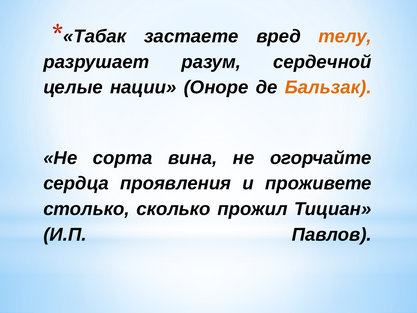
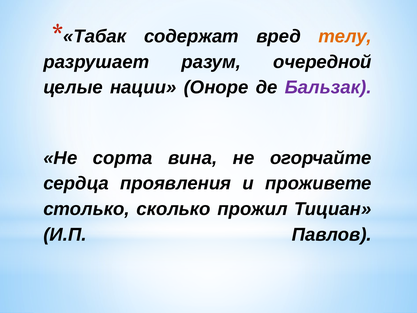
застаете: застаете -> содержат (191, 36)
сердечной: сердечной -> очередной (322, 62)
Бальзак colour: orange -> purple (328, 87)
